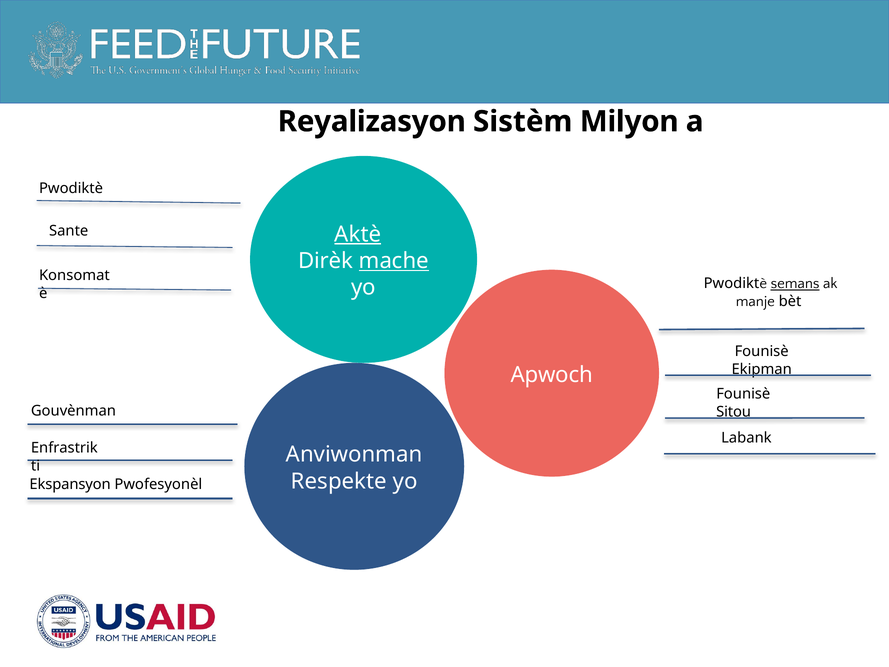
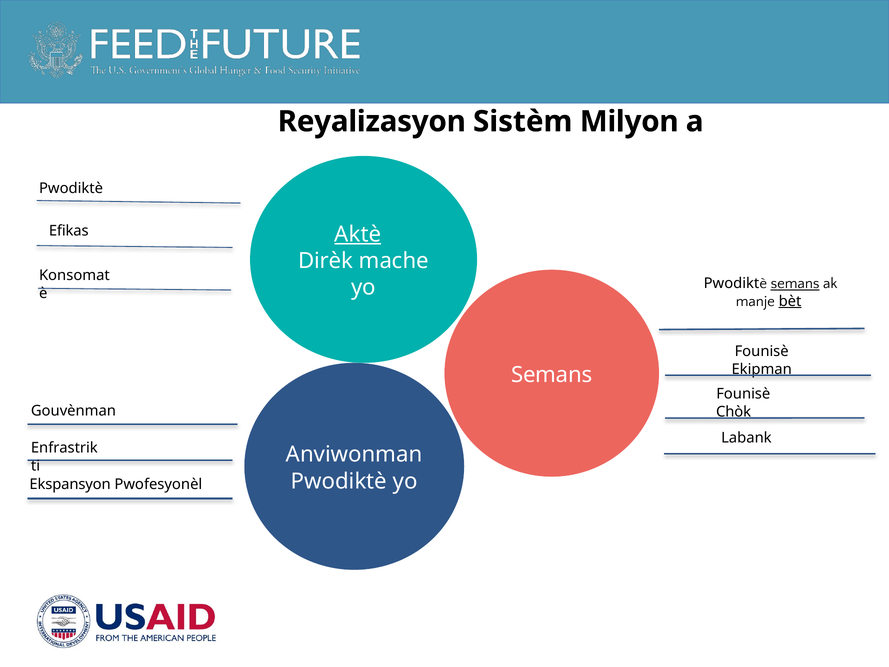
Sante: Sante -> Efikas (69, 231)
mache underline: present -> none (394, 261)
bèt underline: none -> present (790, 301)
Apwoch: Apwoch -> Semans (552, 375)
Sitou: Sitou -> Chòk (734, 412)
Respekte: Respekte -> Pwodiktè (339, 481)
